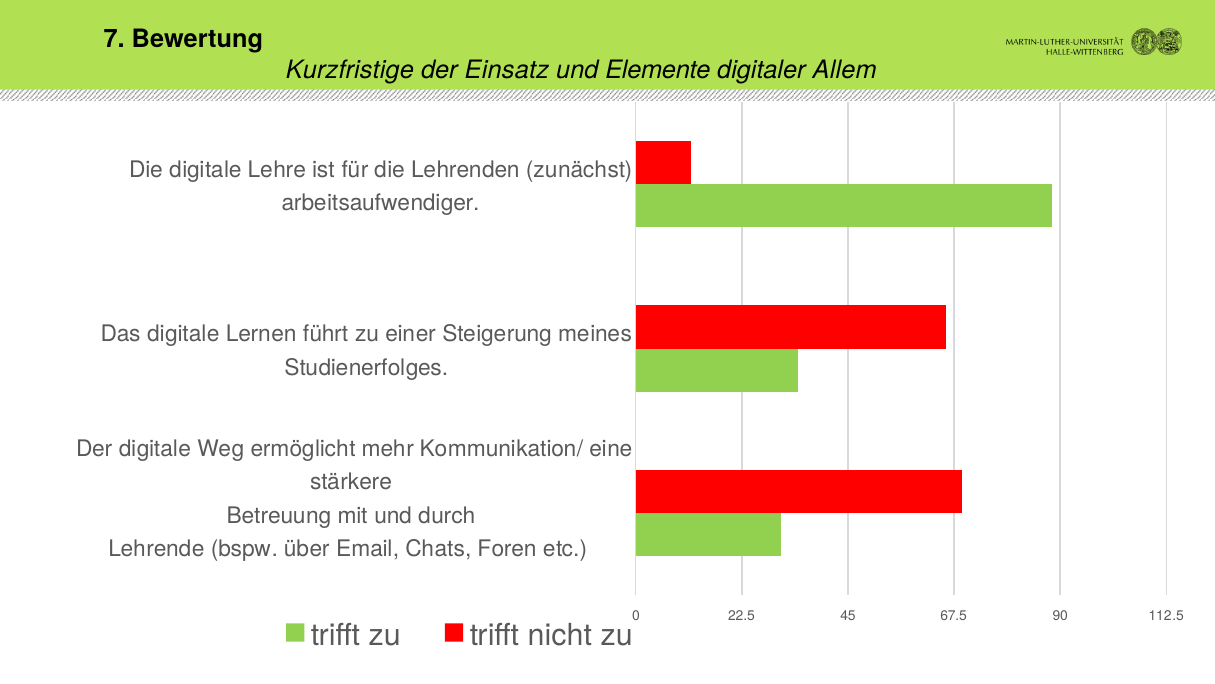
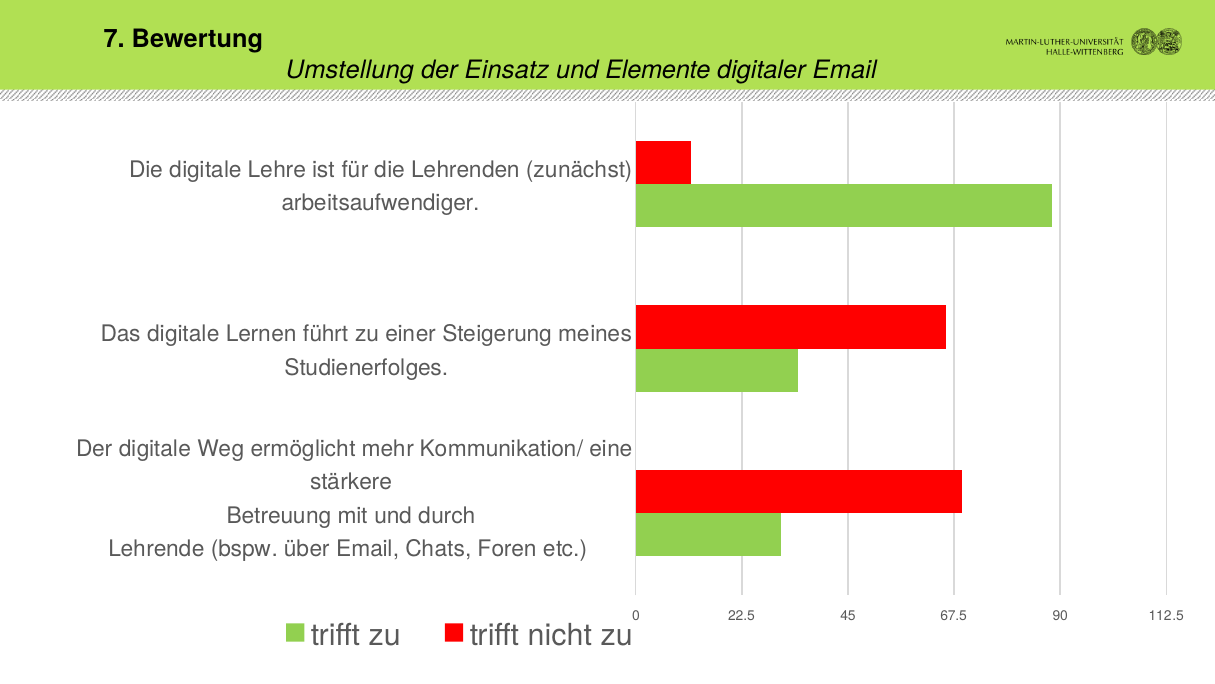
Kurzfristige: Kurzfristige -> Umstellung (350, 70)
digitaler Allem: Allem -> Email (845, 70)
